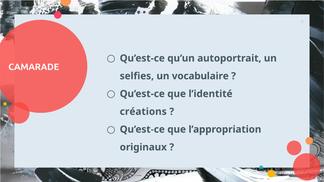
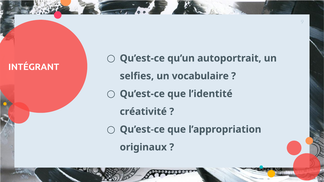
CAMARADE: CAMARADE -> INTÉGRANT (34, 67)
créations: créations -> créativité (143, 112)
